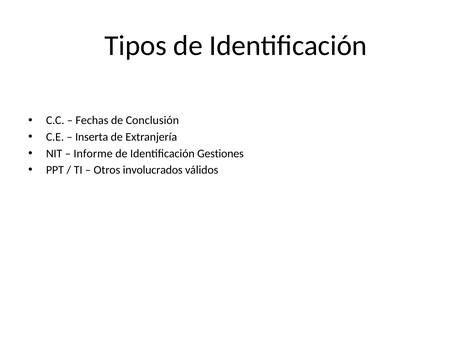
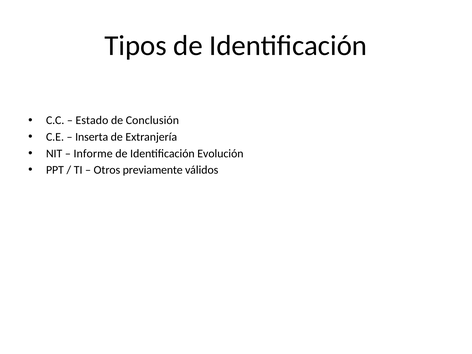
Fechas: Fechas -> Estado (92, 120)
Gestiones: Gestiones -> Evolución (220, 153)
involucrados: involucrados -> previamente (153, 170)
